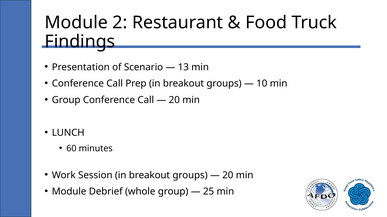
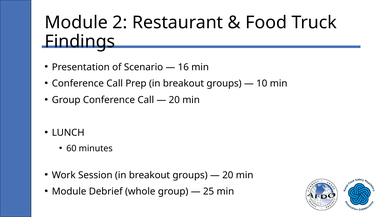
13: 13 -> 16 (183, 67)
